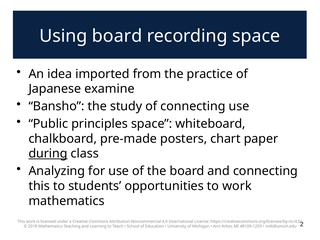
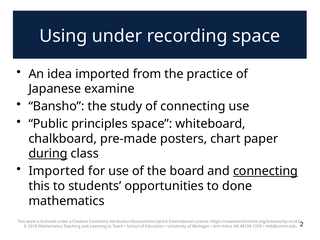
Using board: board -> under (117, 36)
Analyzing: Analyzing -> Imported (57, 171)
connecting underline: none -> present (265, 171)
to work: work -> done (237, 186)
